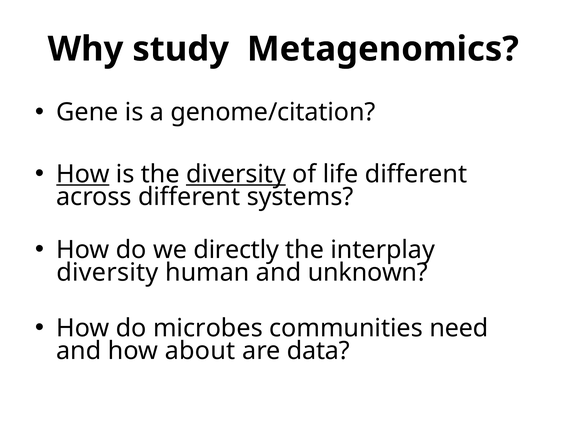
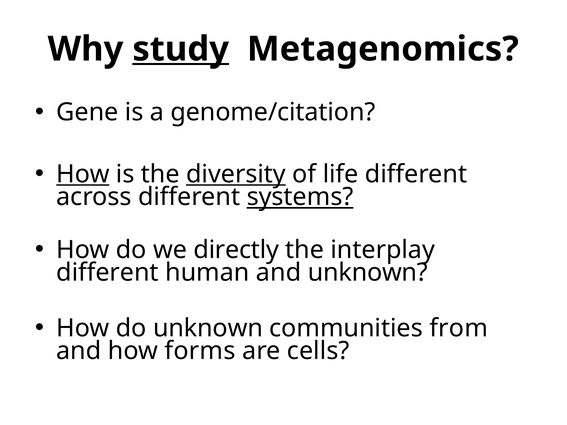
study underline: none -> present (181, 49)
systems underline: none -> present (300, 197)
diversity: diversity -> different (108, 273)
do microbes: microbes -> unknown (208, 328)
need: need -> from (459, 328)
about: about -> forms (200, 351)
data: data -> cells (318, 351)
